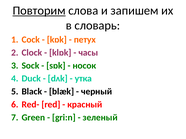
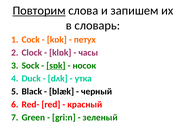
sɒk underline: none -> present (56, 66)
